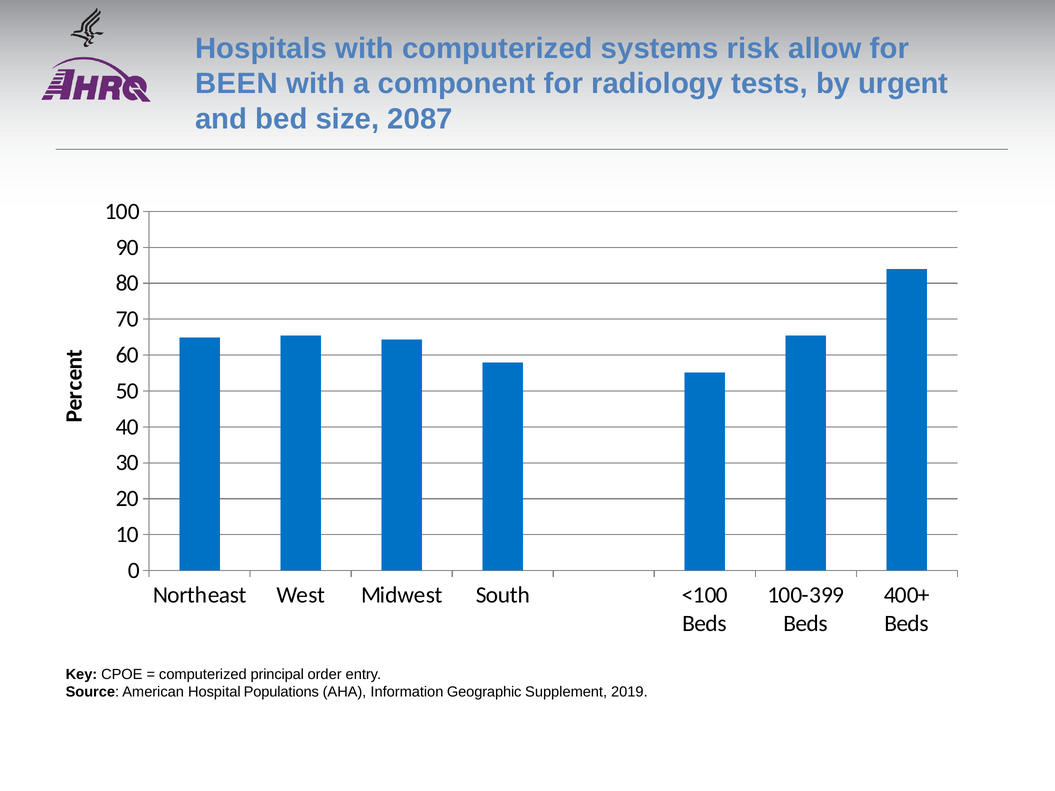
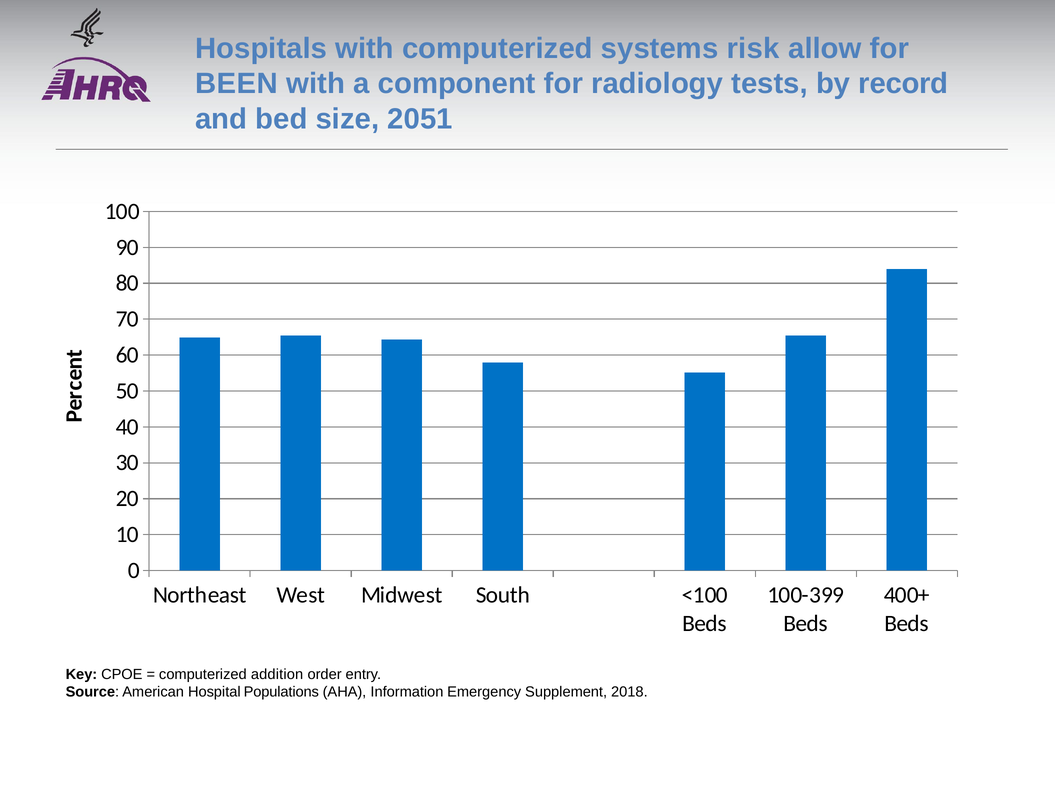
urgent: urgent -> record (903, 84)
2087: 2087 -> 2051 (420, 119)
principal: principal -> addition (277, 675)
Geographic: Geographic -> Emergency (484, 692)
2019: 2019 -> 2018 (629, 692)
